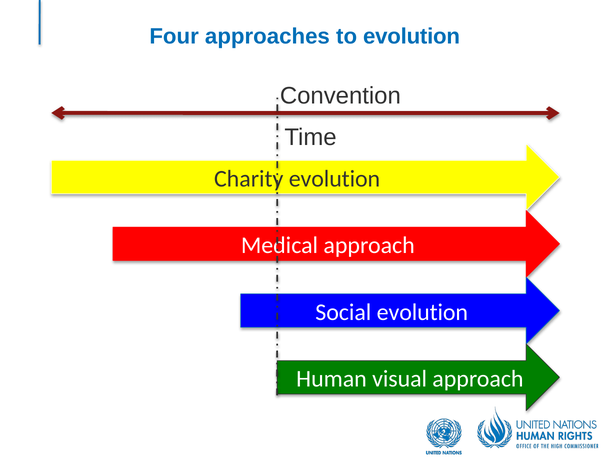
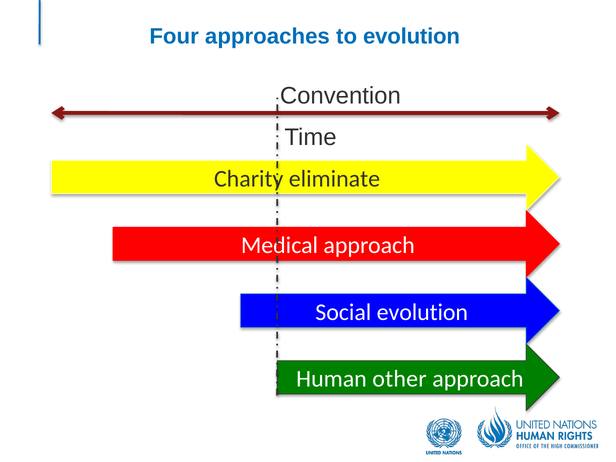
evolution: evolution -> eliminate (334, 179)
visual: visual -> other (399, 379)
